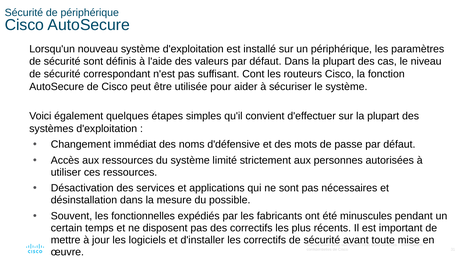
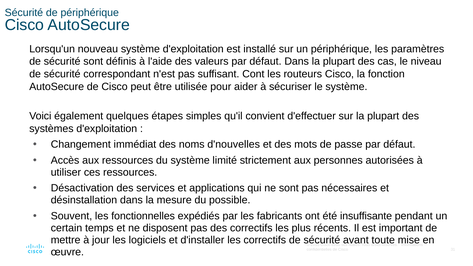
d'défensive: d'défensive -> d'nouvelles (234, 144)
minuscules: minuscules -> insuffisante (366, 216)
